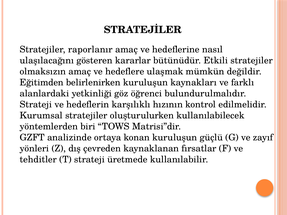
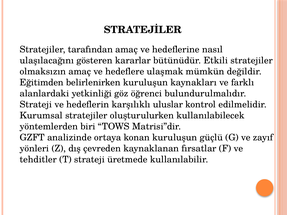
raporlanır: raporlanır -> tarafından (90, 50)
hızının: hızının -> uluslar (168, 105)
